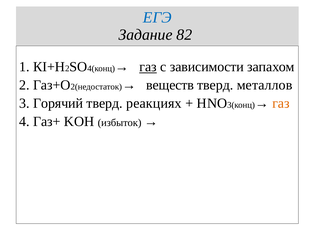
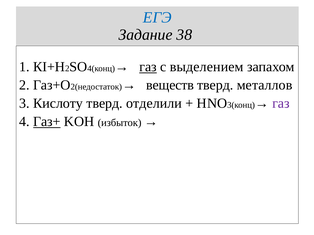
82: 82 -> 38 (184, 35)
зависимости: зависимости -> выделением (207, 67)
Горячий: Горячий -> Кислоту (58, 104)
реакциях: реакциях -> отделили (154, 104)
газ colour: orange -> purple (281, 104)
Газ+ underline: none -> present (47, 122)
